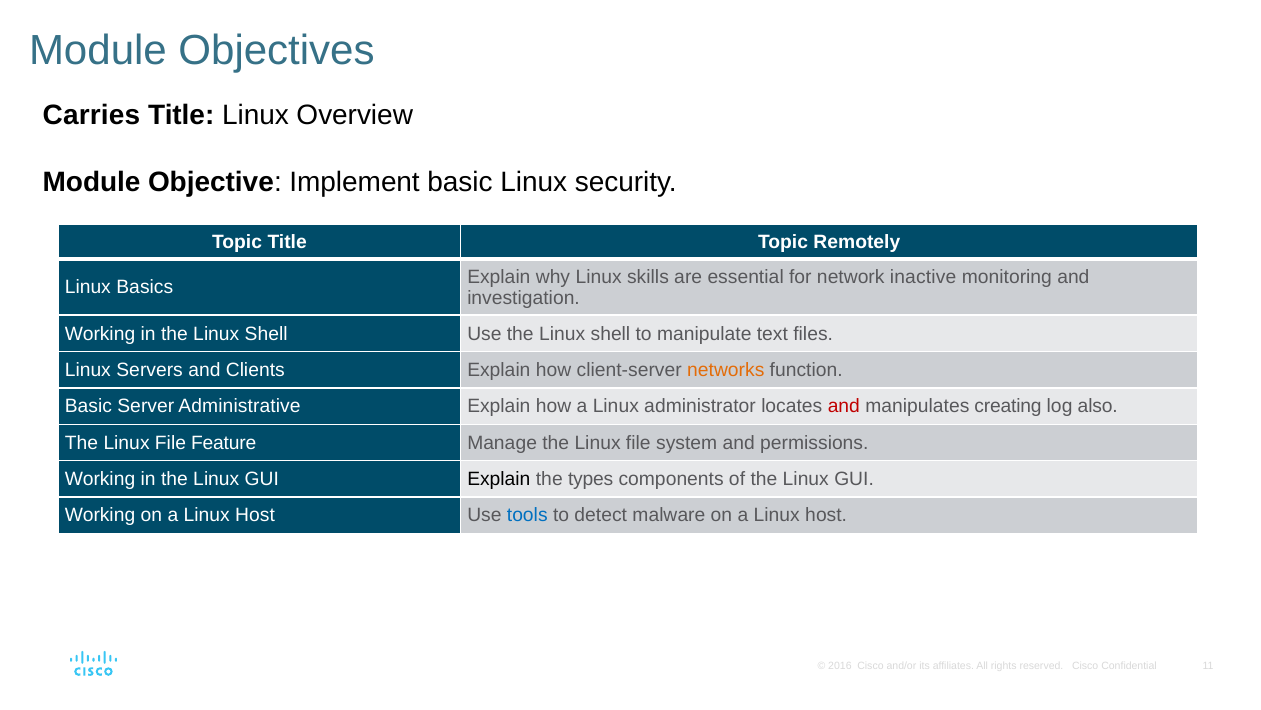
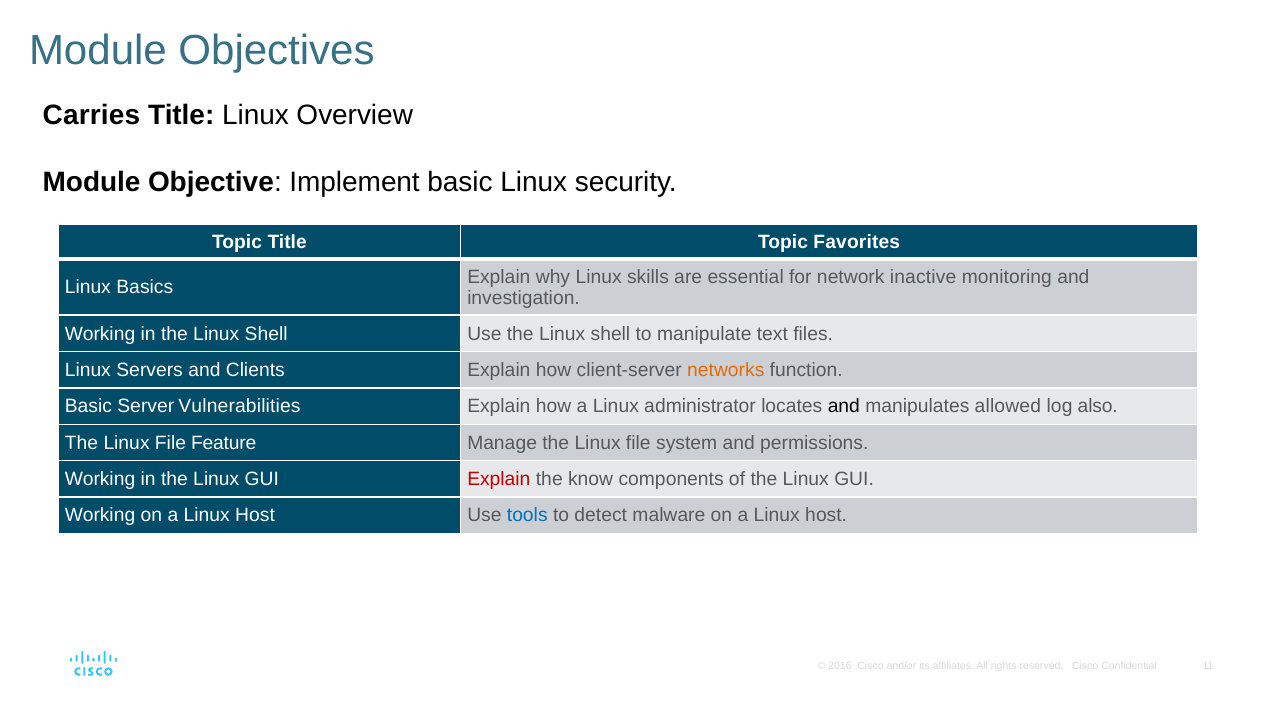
Remotely: Remotely -> Favorites (857, 242)
Administrative: Administrative -> Vulnerabilities (240, 406)
and colour: red -> black (844, 406)
creating: creating -> allowed (1008, 406)
Explain colour: black -> red (499, 479)
types: types -> know (591, 479)
